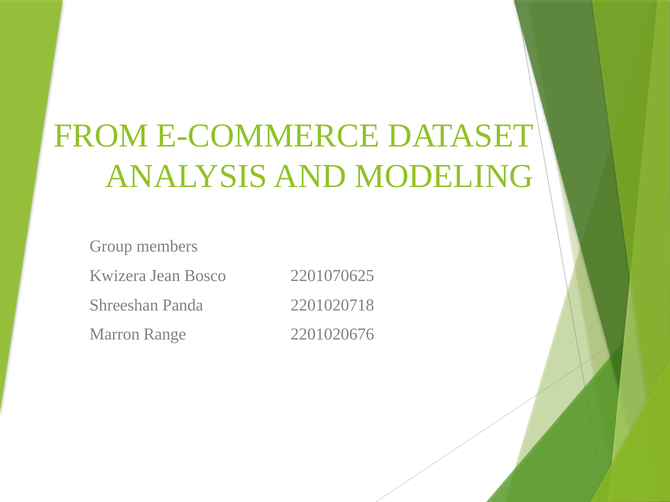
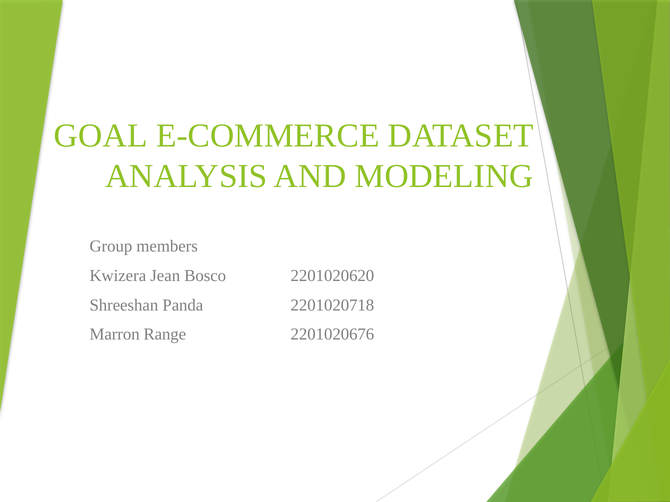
FROM: FROM -> GOAL (101, 136)
2201070625: 2201070625 -> 2201020620 (332, 276)
